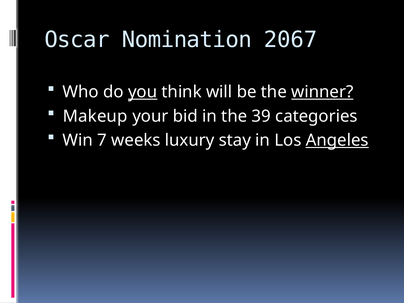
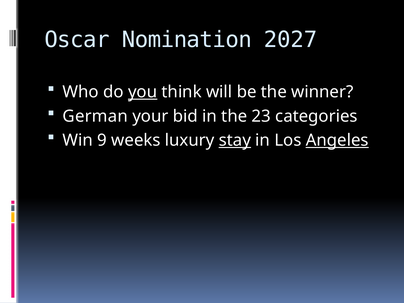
2067: 2067 -> 2027 (291, 40)
winner underline: present -> none (322, 92)
Makeup: Makeup -> German (95, 116)
39: 39 -> 23 (261, 116)
7: 7 -> 9 (102, 140)
stay underline: none -> present (235, 140)
